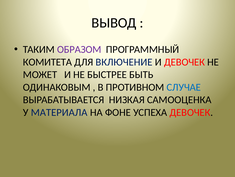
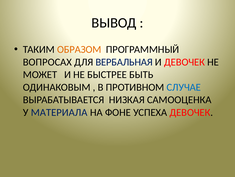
ОБРАЗОМ colour: purple -> orange (79, 49)
КОМИТЕТА: КОМИТЕТА -> ВОПРОСАХ (47, 62)
ВКЛЮЧЕНИЕ: ВКЛЮЧЕНИЕ -> ВЕРБАЛЬНАЯ (124, 62)
